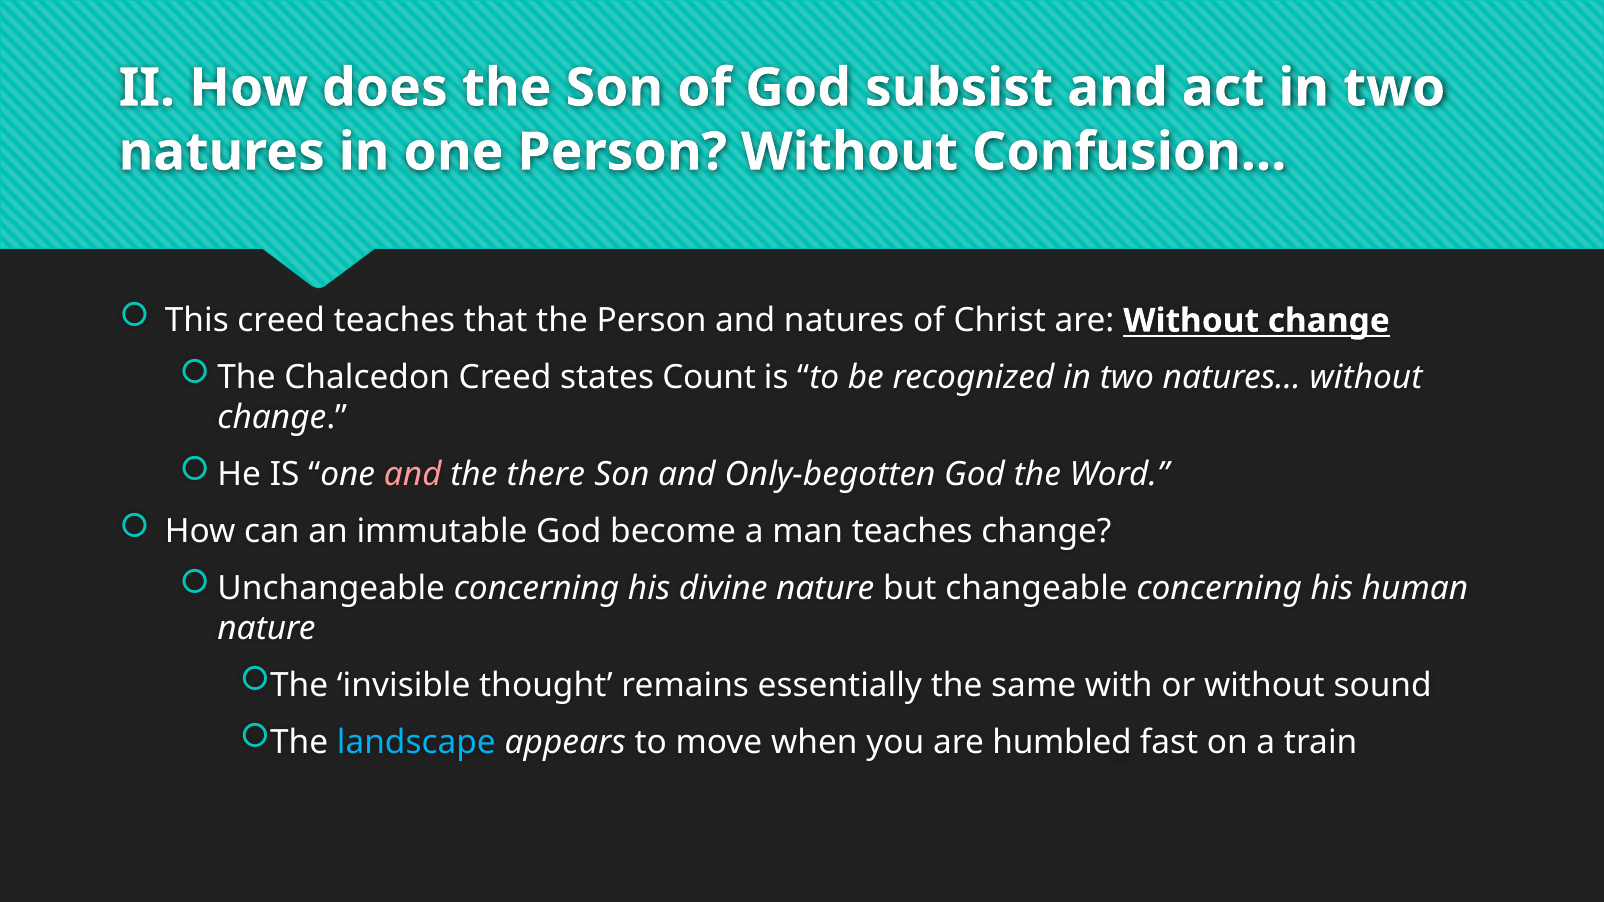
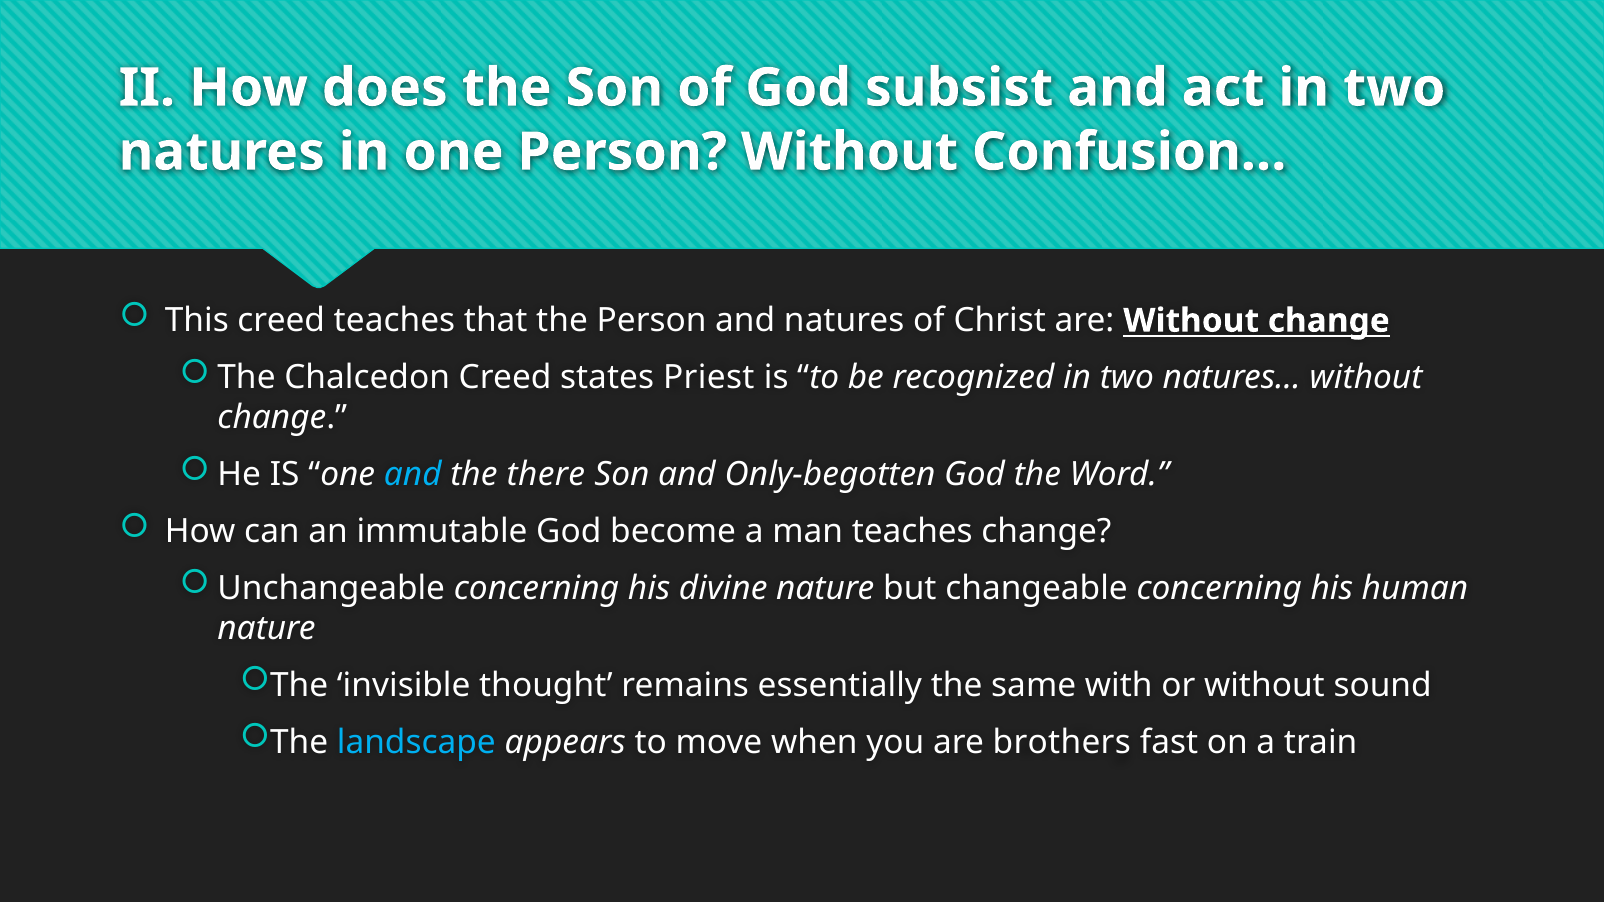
Count: Count -> Priest (709, 378)
and colour: pink -> light blue (413, 475)
humbled: humbled -> brothers (1062, 742)
